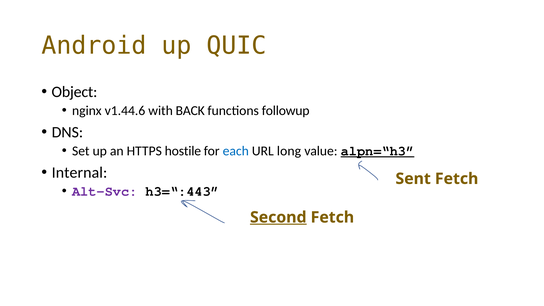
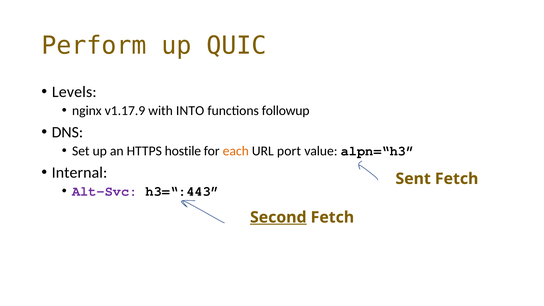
Android: Android -> Perform (94, 46)
Object: Object -> Levels (74, 92)
v1.44.6: v1.44.6 -> v1.17.9 (125, 111)
BACK: BACK -> INTO (190, 111)
each colour: blue -> orange (236, 151)
long: long -> port (289, 151)
alpn=“h3 underline: present -> none (377, 151)
